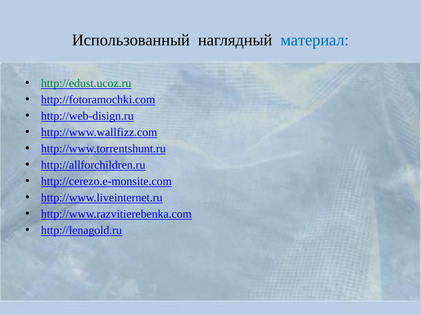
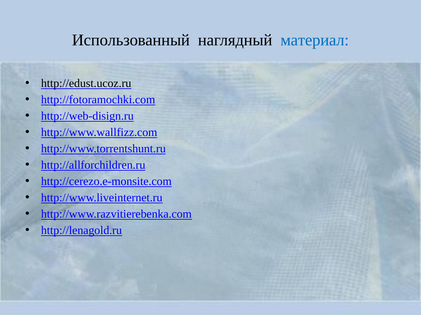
http://edust.ucoz.ru colour: green -> black (86, 84)
